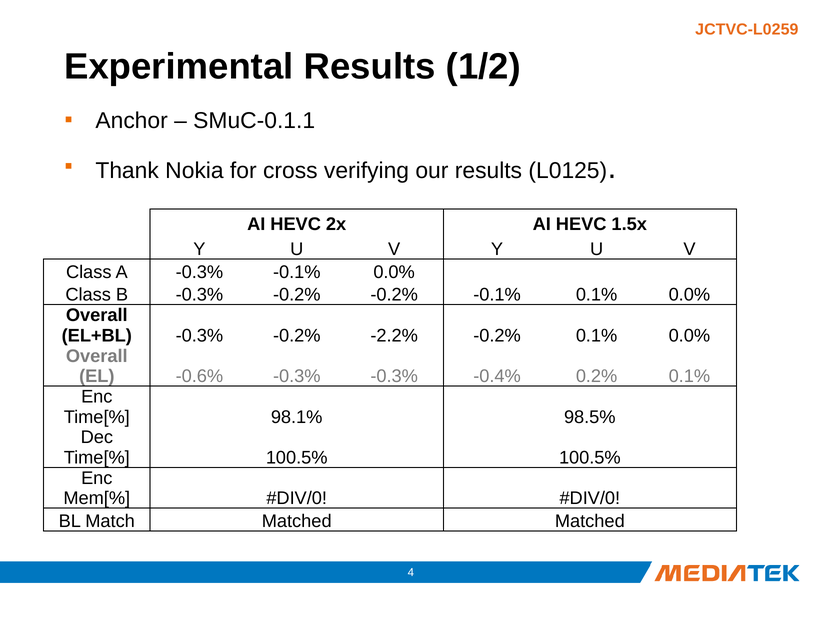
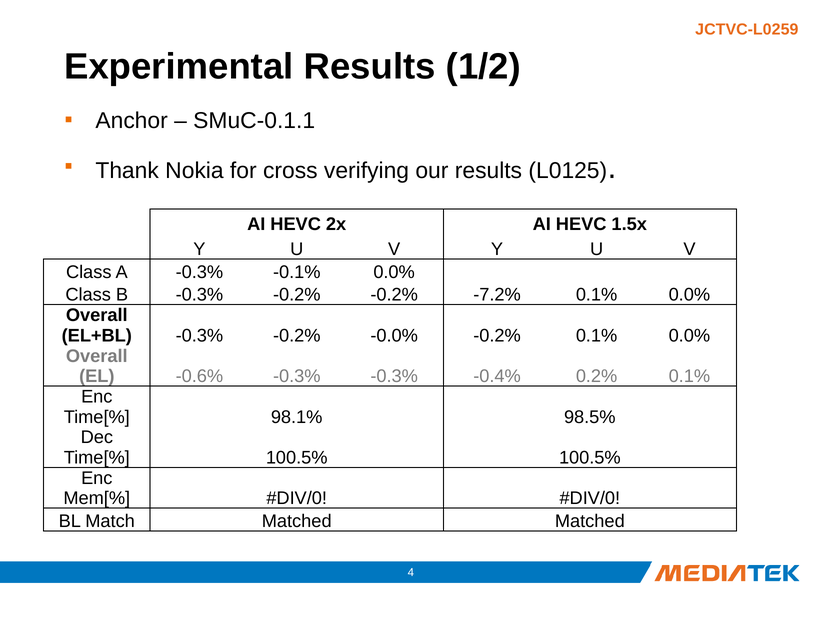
-0.2% -0.1%: -0.1% -> -7.2% (497, 295)
-2.2%: -2.2% -> -0.0% (394, 335)
